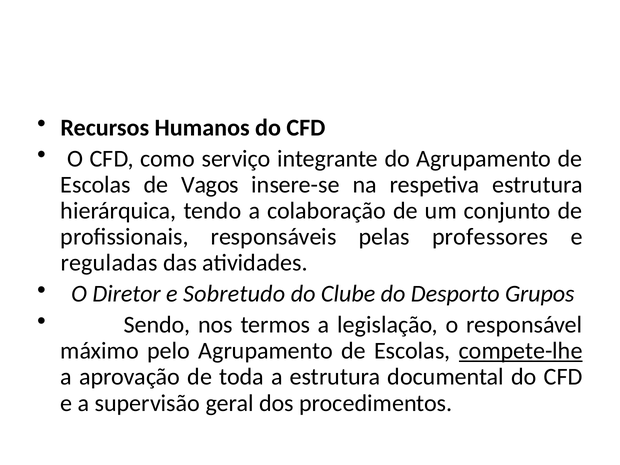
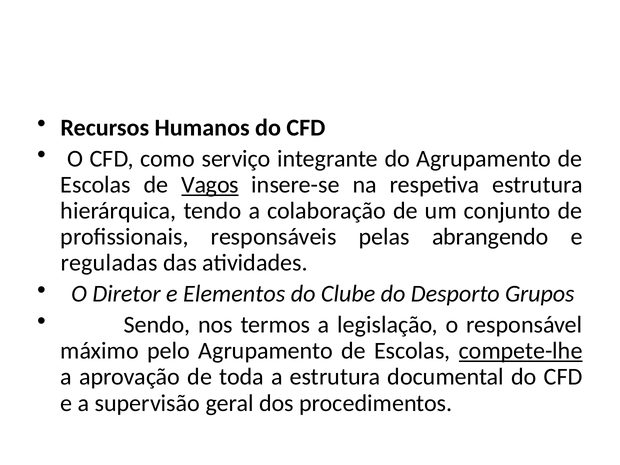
Vagos underline: none -> present (210, 185)
professores: professores -> abrangendo (490, 237)
Sobretudo: Sobretudo -> Elementos (234, 294)
